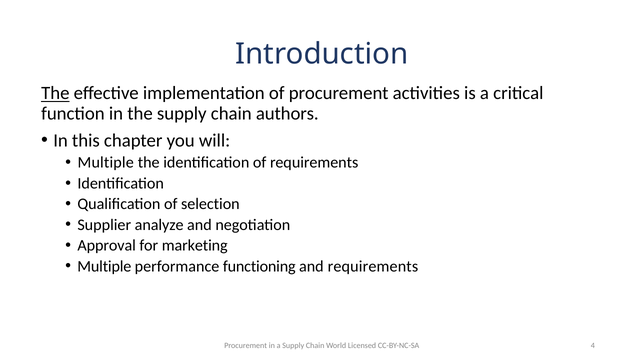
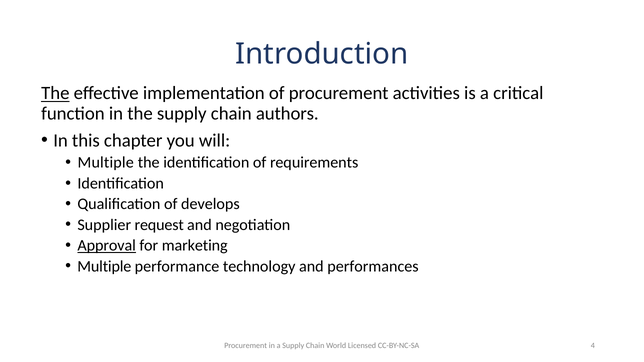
selection: selection -> develops (210, 204)
analyze: analyze -> request (159, 225)
Approval underline: none -> present (107, 246)
functioning: functioning -> technology (259, 266)
and requirements: requirements -> performances (373, 266)
